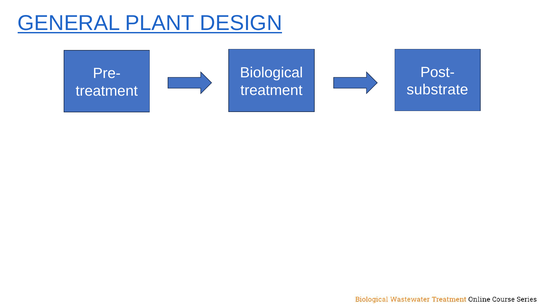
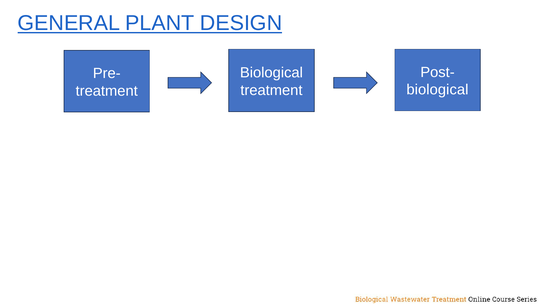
substrate: substrate -> biological (437, 90)
